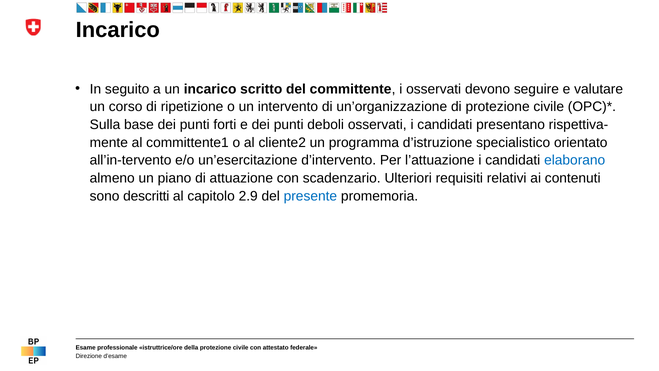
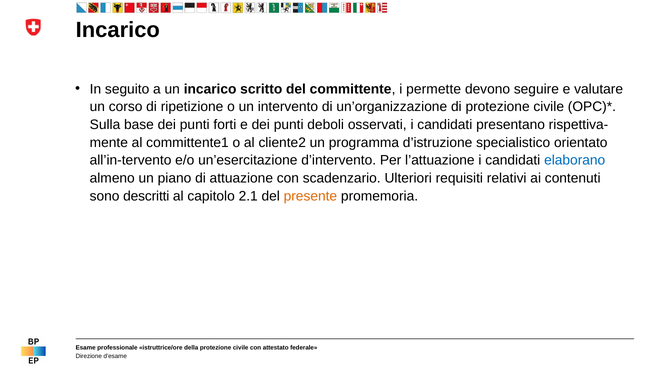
i osservati: osservati -> permette (434, 89)
2.9: 2.9 -> 2.1 (248, 196)
presente colour: blue -> orange (310, 196)
